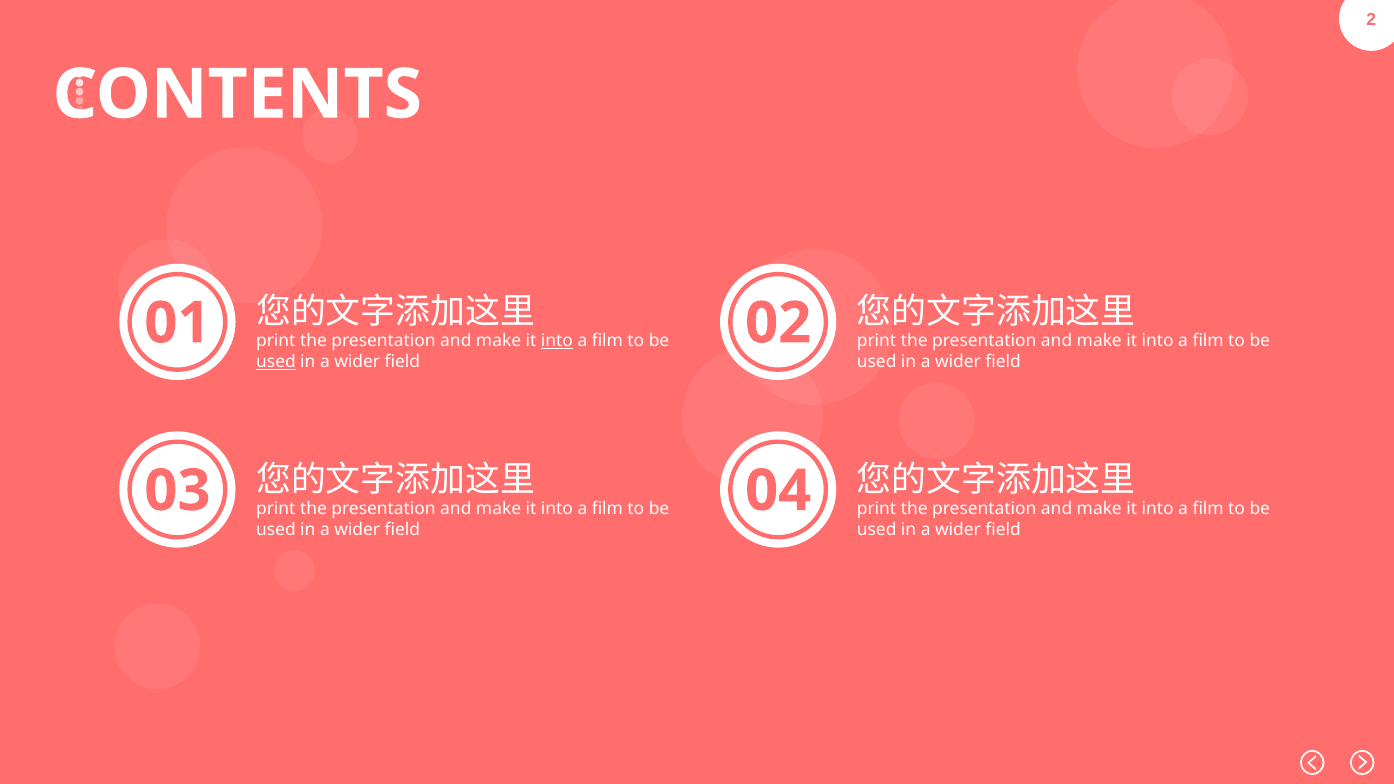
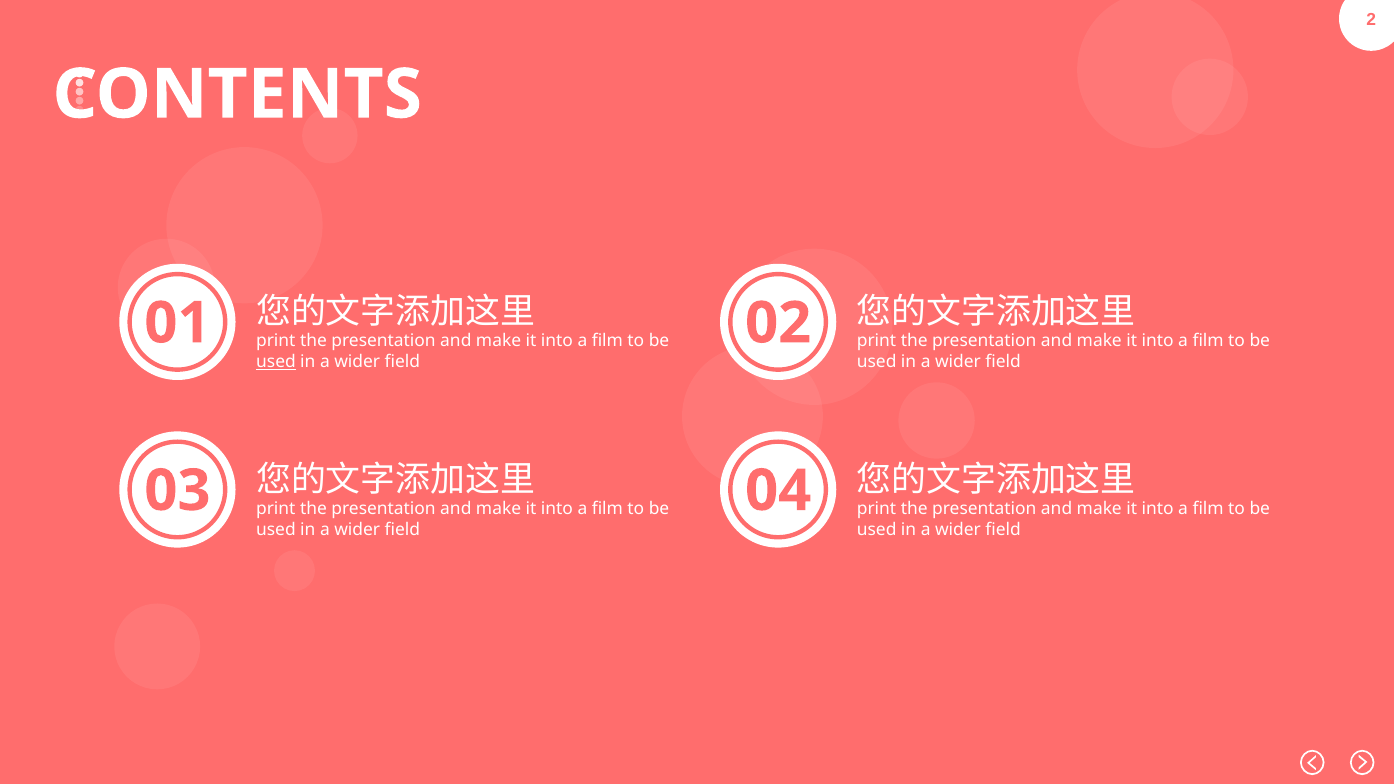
into underline: present -> none (557, 341)
